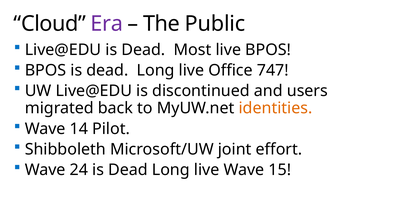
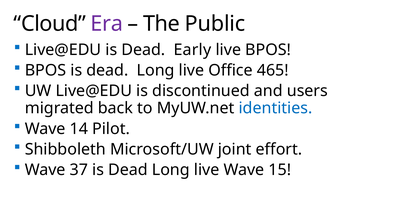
Most: Most -> Early (192, 50)
747: 747 -> 465 (273, 70)
identities colour: orange -> blue (275, 108)
24: 24 -> 37 (79, 170)
